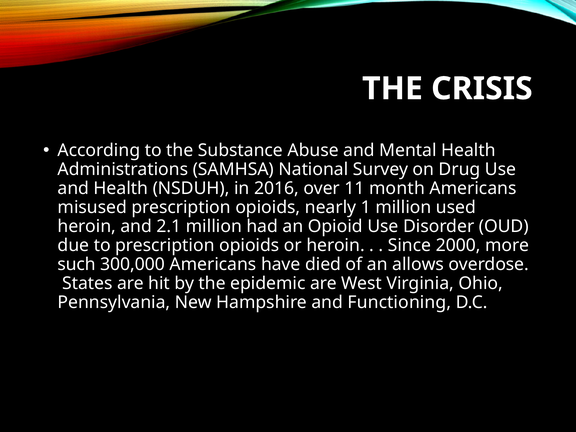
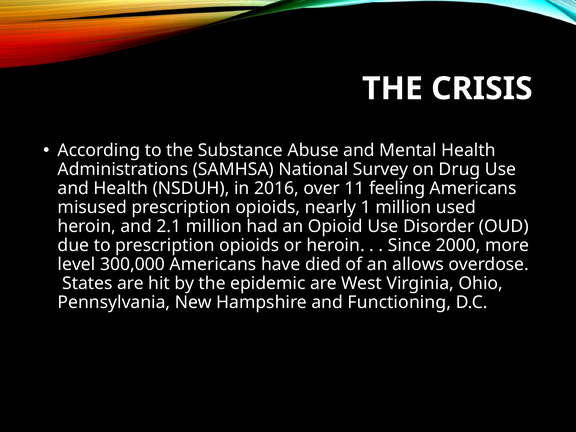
month: month -> feeling (397, 188)
such: such -> level (77, 264)
